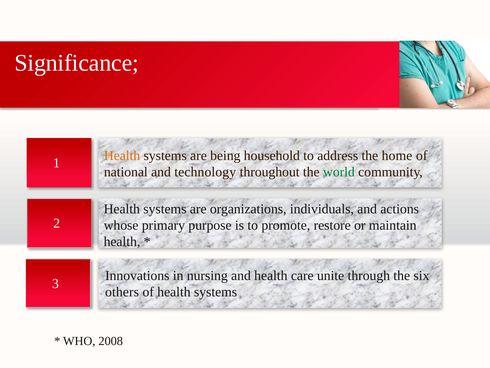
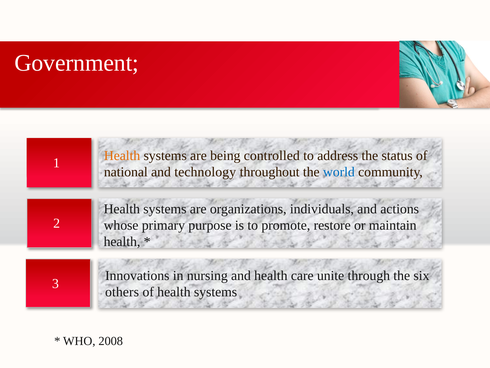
Significance: Significance -> Government (77, 63)
household: household -> controlled (272, 155)
home: home -> status (397, 155)
world colour: green -> blue (339, 172)
